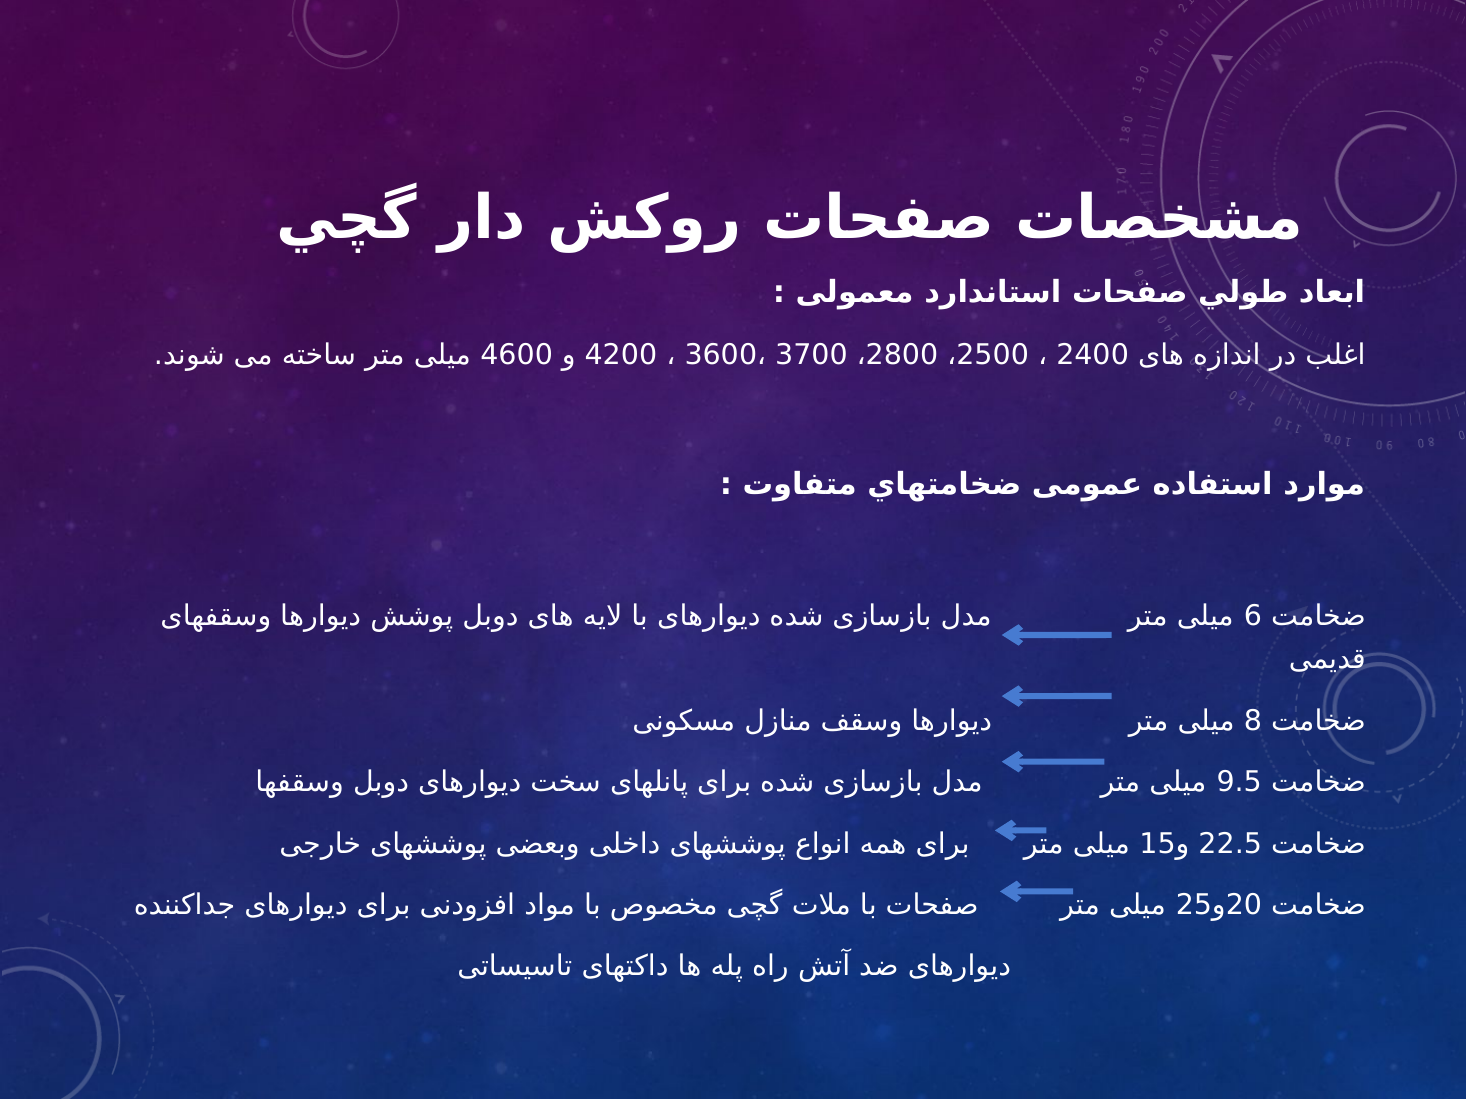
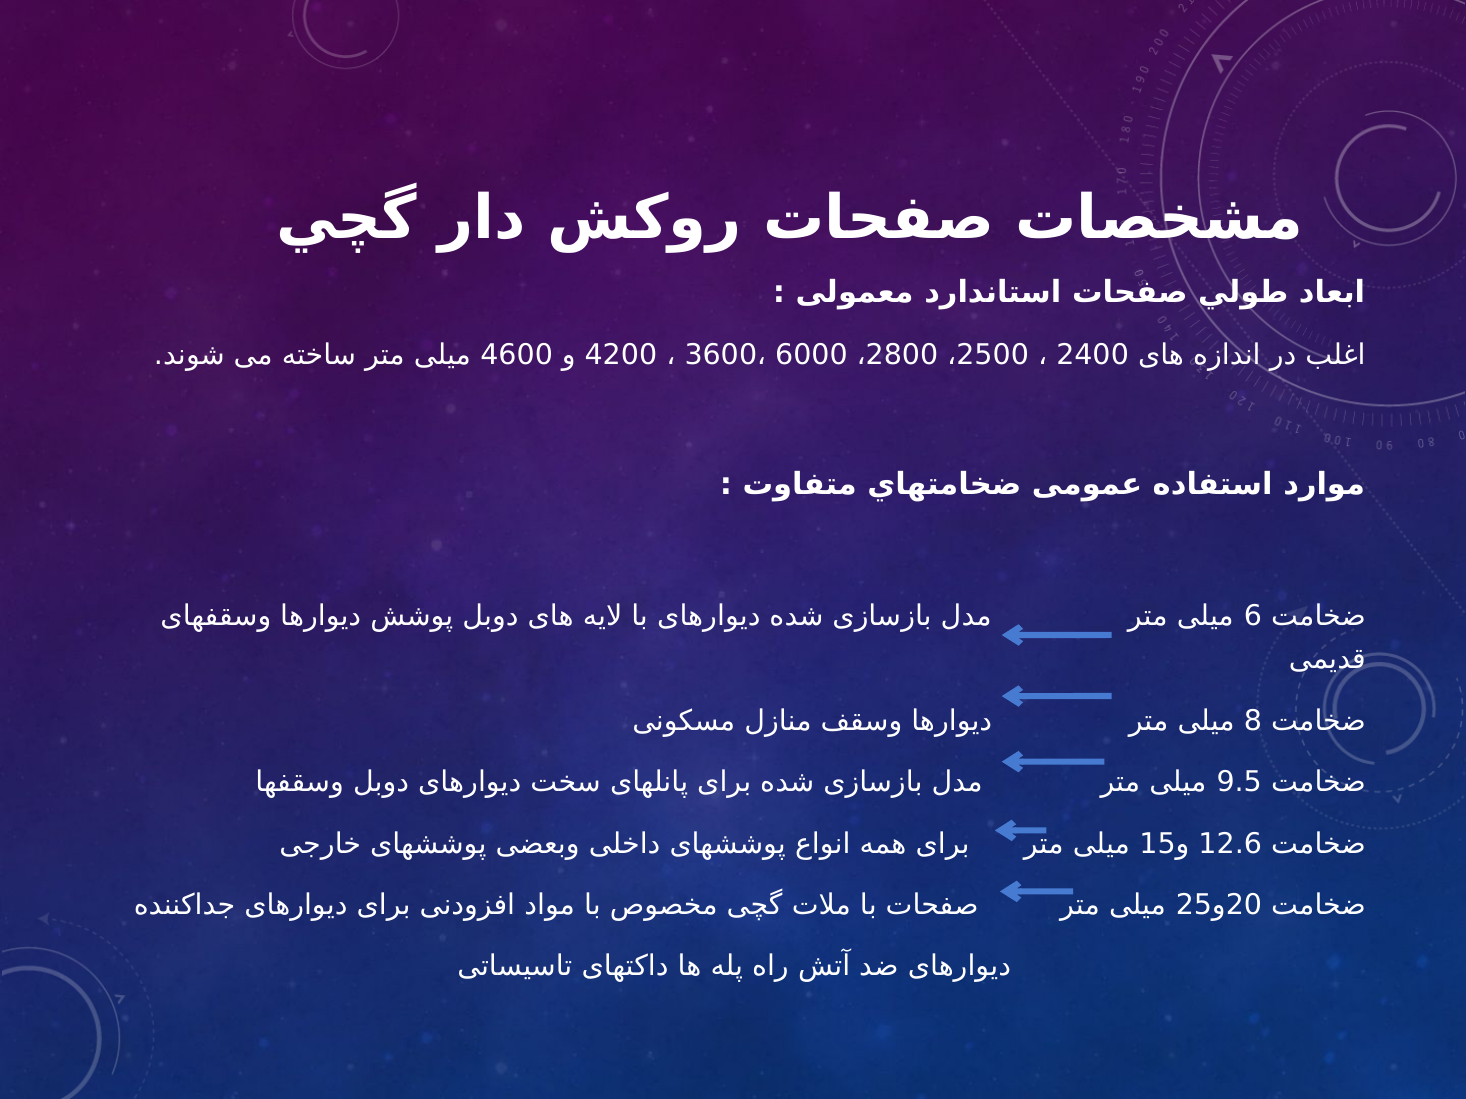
3700: 3700 -> 6000 (811, 355)
22.5: 22.5 -> 12.6 (1230, 844)
